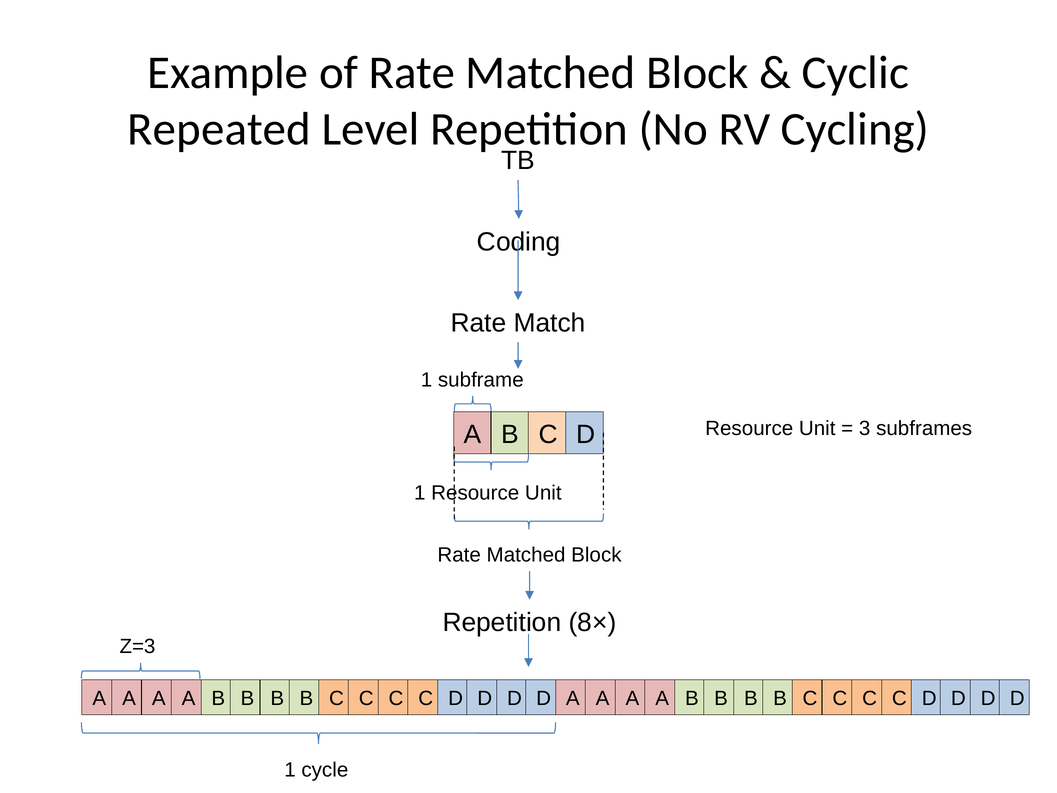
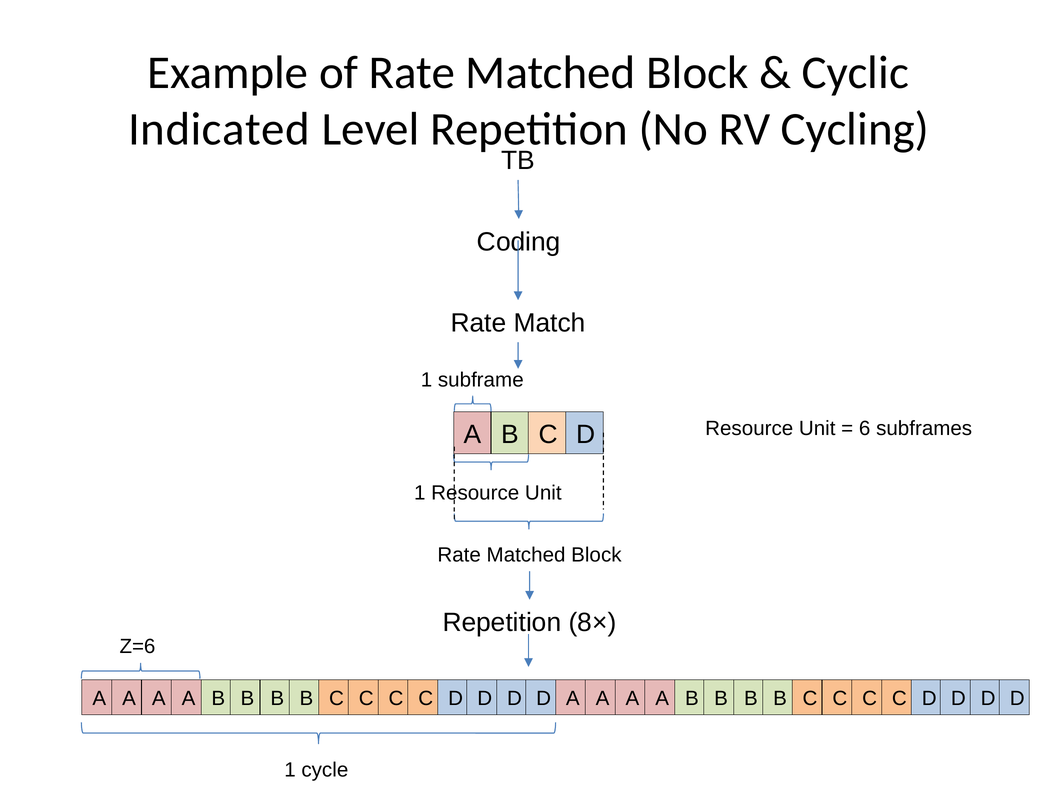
Repeated: Repeated -> Indicated (219, 129)
3: 3 -> 6 (865, 428)
Z=3: Z=3 -> Z=6 (137, 646)
